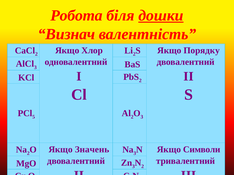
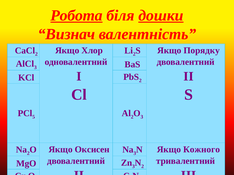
Робота underline: none -> present (77, 15)
Значень: Значень -> Оксисен (92, 150)
Символи: Символи -> Кожного (202, 150)
